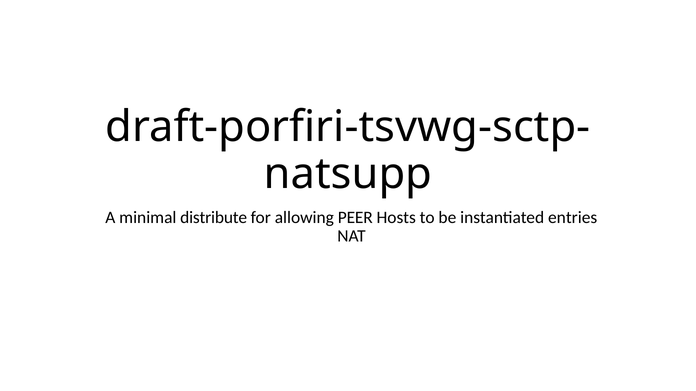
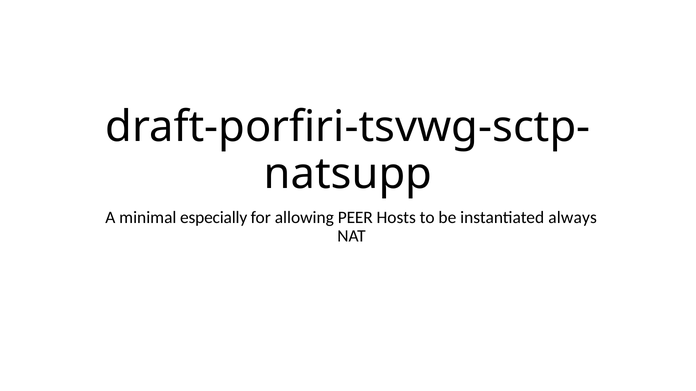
distribute: distribute -> especially (214, 218)
entries: entries -> always (573, 218)
